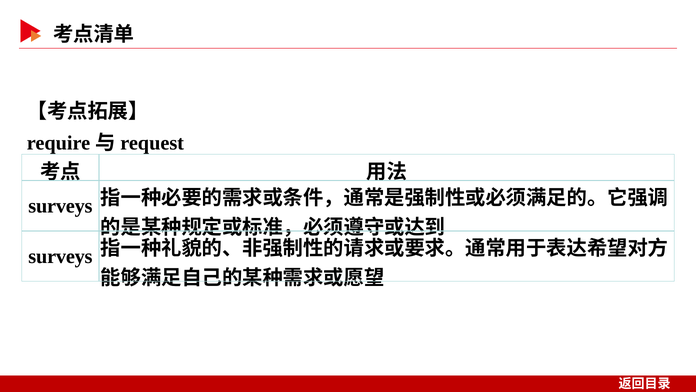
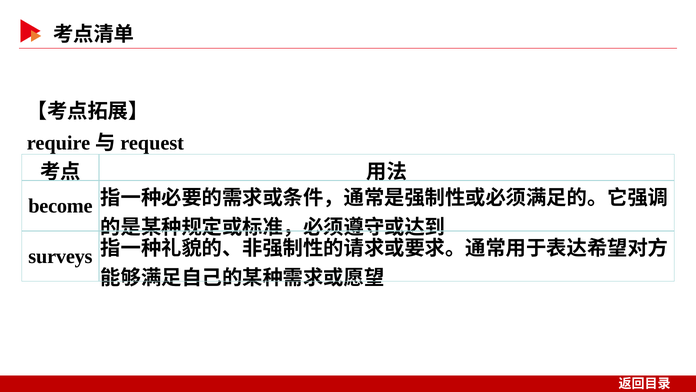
surveys: surveys -> become (60, 206)
